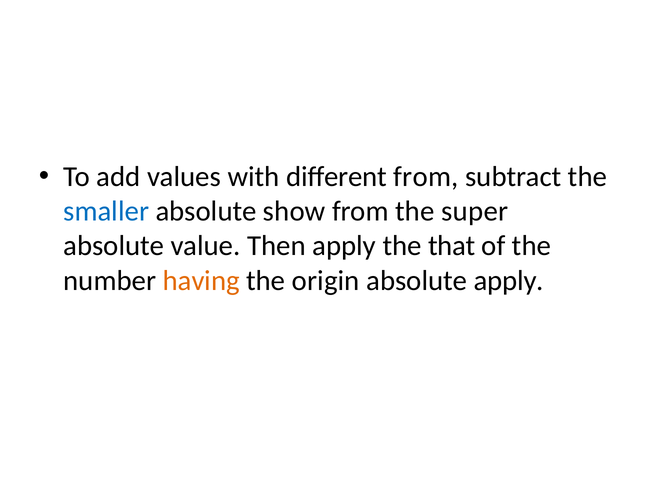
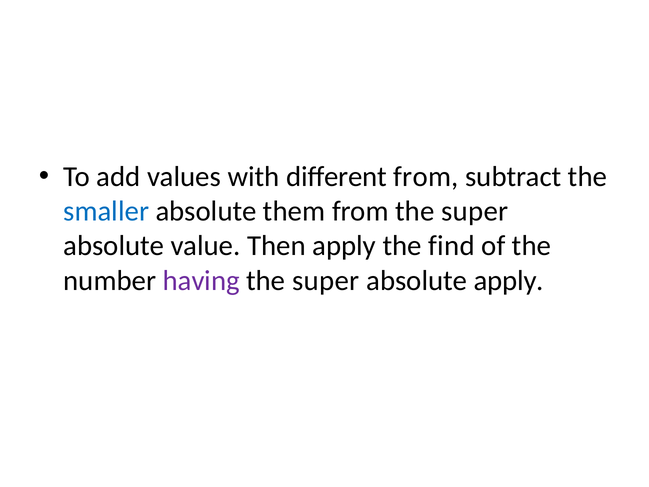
show: show -> them (294, 211)
that: that -> find (451, 246)
having colour: orange -> purple (201, 280)
origin: origin -> super (326, 280)
